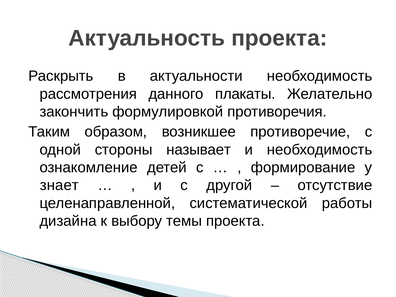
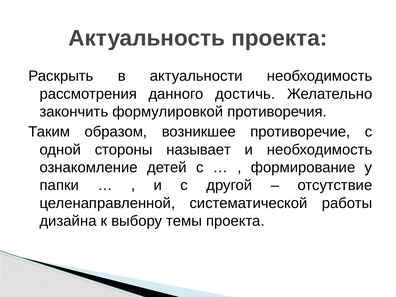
плакаты: плакаты -> достичь (245, 94)
знает: знает -> папки (59, 185)
